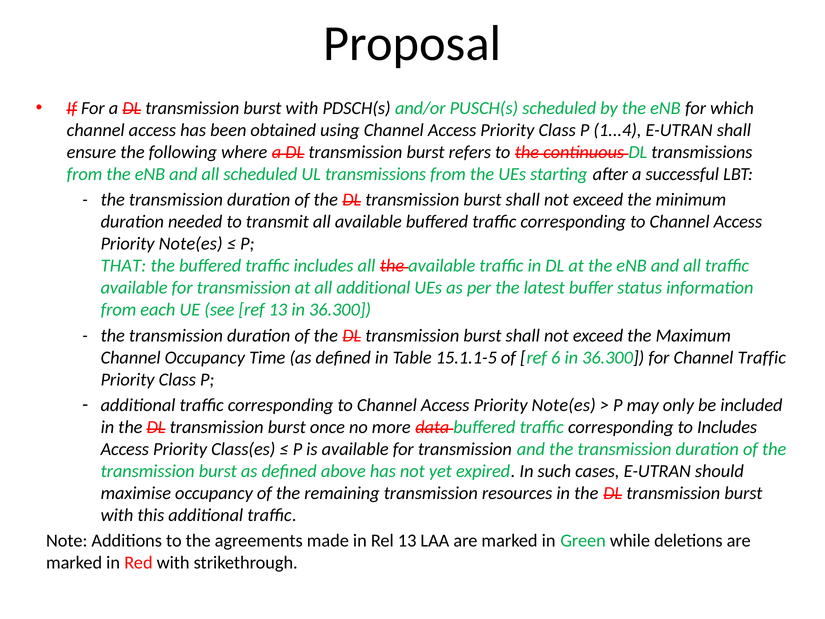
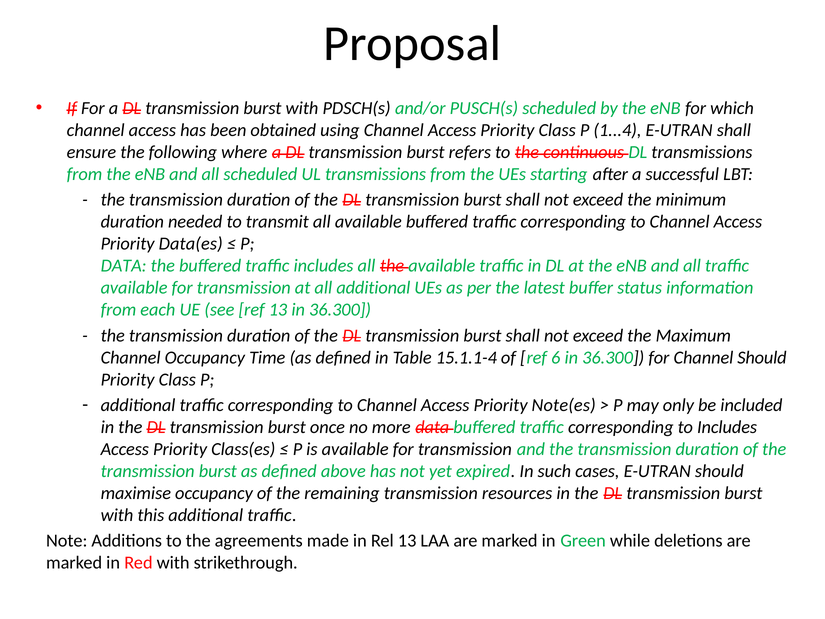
Note(es: Note(es -> Data(es (191, 244)
THAT: THAT -> DATA (124, 266)
15.1.1-5: 15.1.1-5 -> 15.1.1-4 (466, 357)
Channel Traffic: Traffic -> Should (762, 357)
